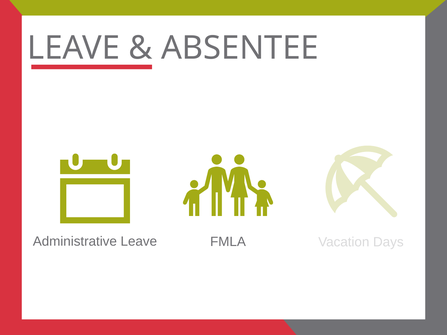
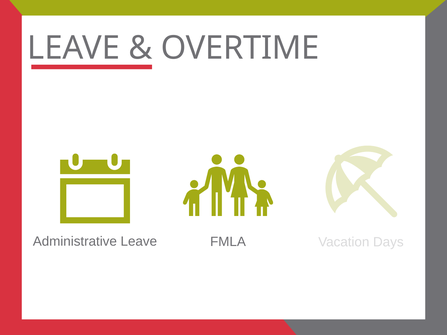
ABSENTEE: ABSENTEE -> OVERTIME (240, 48)
